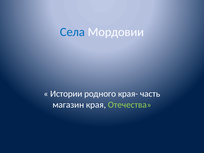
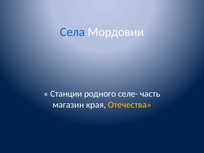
Истории: Истории -> Станции (66, 94)
края-: края- -> селе- (128, 94)
Отечества colour: light green -> yellow (130, 105)
